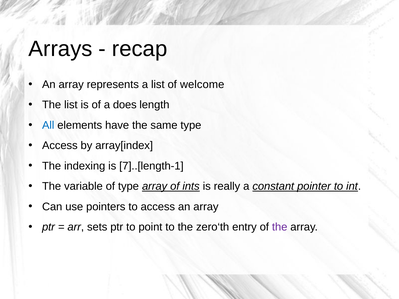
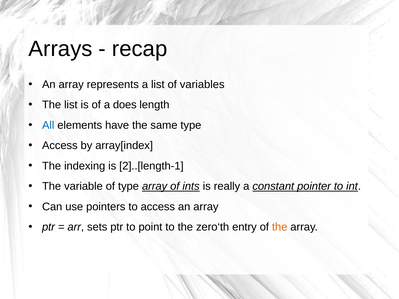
welcome: welcome -> variables (202, 85)
7]..[length-1: 7]..[length-1 -> 2]..[length-1 (151, 166)
the colour: purple -> orange (280, 227)
